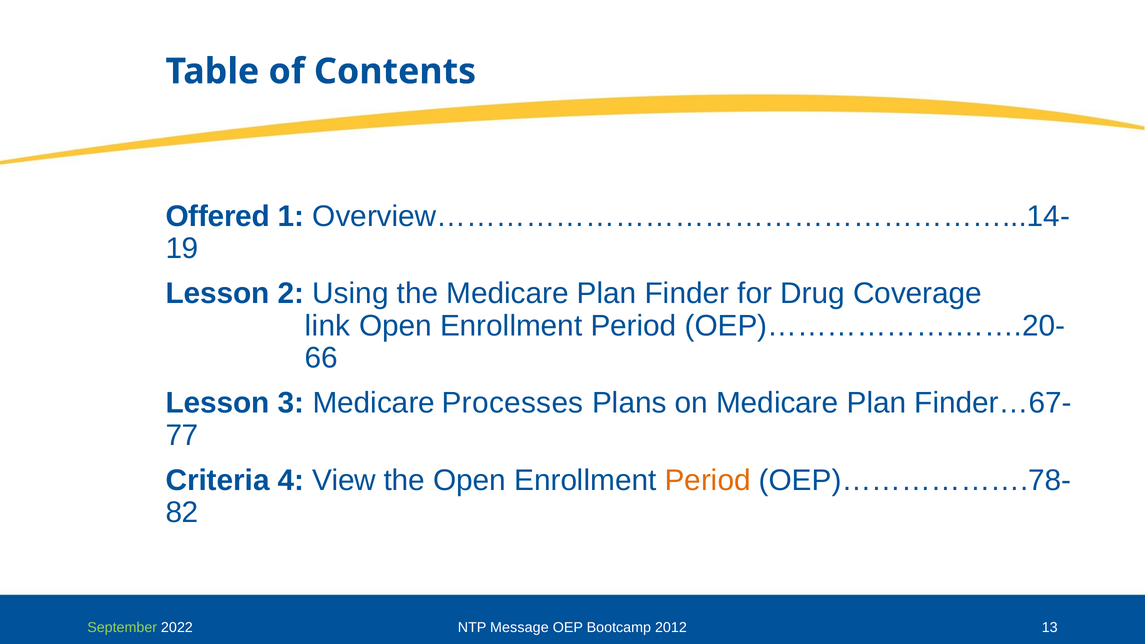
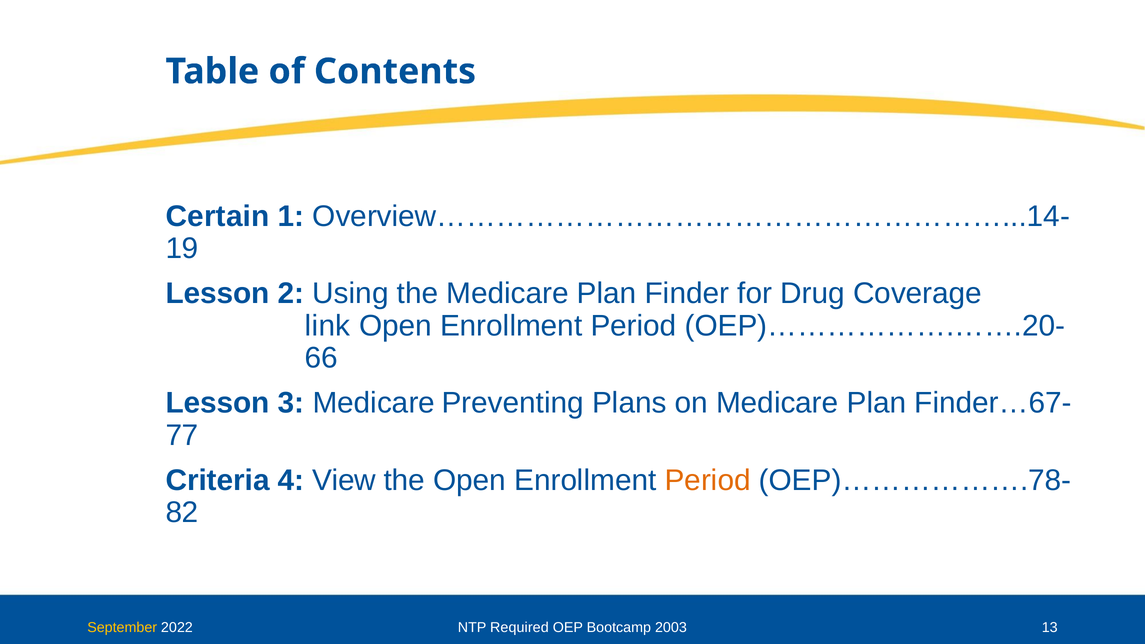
Offered: Offered -> Certain (218, 216)
Processes: Processes -> Preventing (513, 403)
September colour: light green -> yellow (122, 628)
Message: Message -> Required (519, 628)
2012: 2012 -> 2003 (671, 628)
